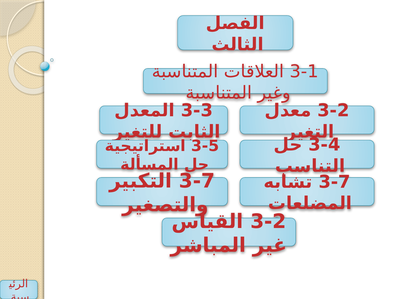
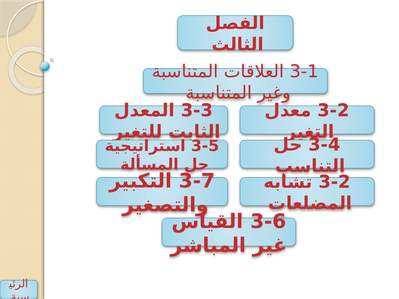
3-7: 3-7 -> 3-2 (335, 182)
3-2: 3-2 -> 3-6 (268, 222)
